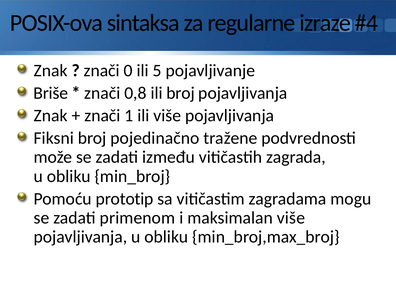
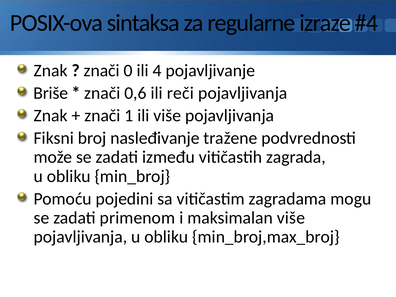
5: 5 -> 4 (157, 71)
0,8: 0,8 -> 0,6 (135, 93)
ili broj: broj -> reči (180, 93)
pojedinačno: pojedinačno -> nasleđivanje (155, 138)
prototip: prototip -> pojedini (125, 199)
